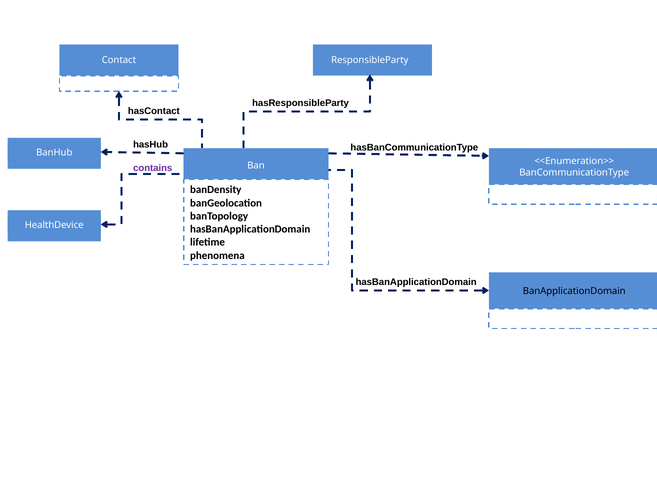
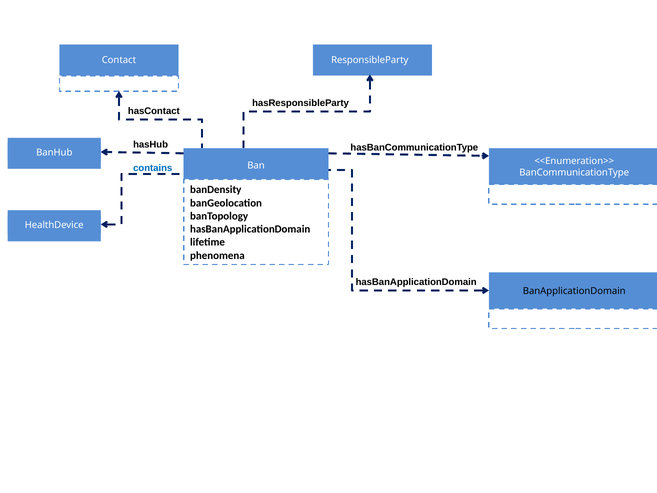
contains colour: purple -> blue (153, 168)
